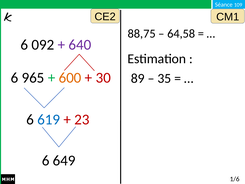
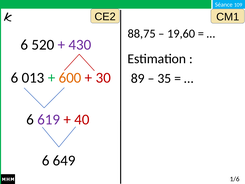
64,58: 64,58 -> 19,60 (181, 34)
092: 092 -> 520 (43, 45)
640: 640 -> 430 (80, 45)
965: 965 -> 013 (33, 78)
619 colour: blue -> purple (49, 119)
23: 23 -> 40 (82, 119)
